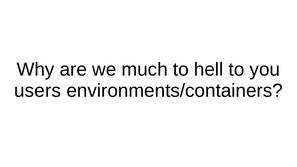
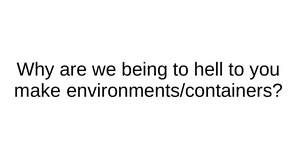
much: much -> being (145, 69)
users: users -> make (37, 91)
